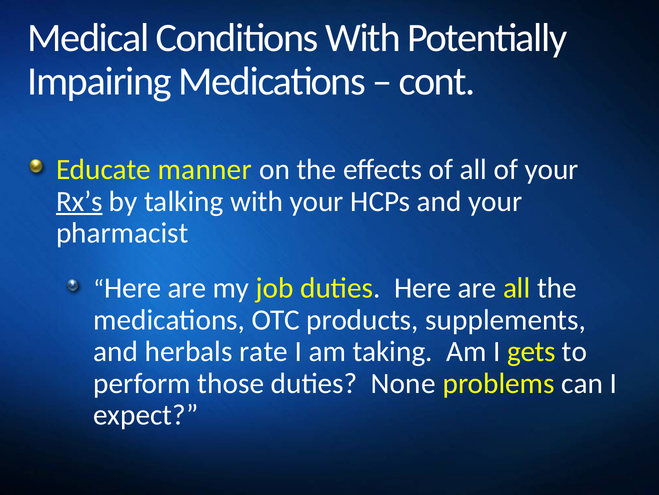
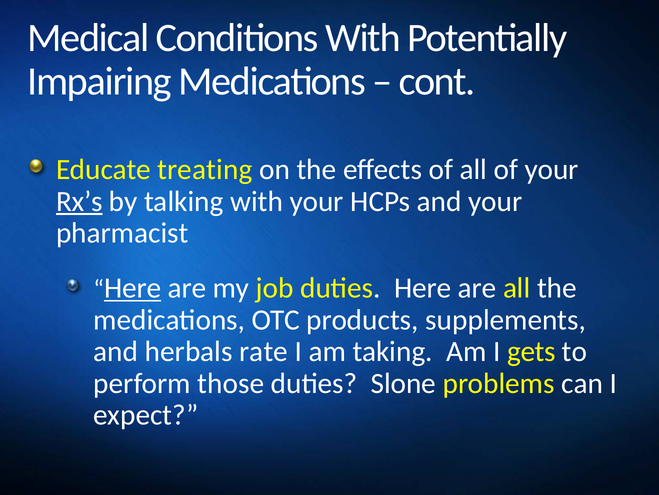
manner: manner -> treating (205, 169)
Here underline: none -> present (133, 288)
None: None -> Slone (403, 383)
